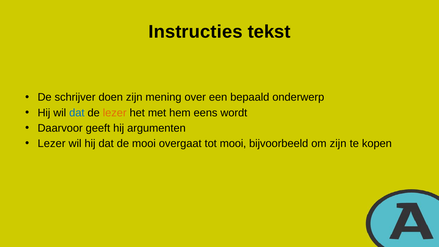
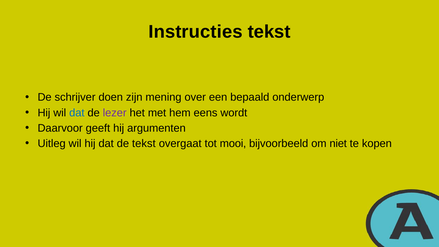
lezer colour: orange -> purple (115, 113)
Lezer: Lezer -> Uitleg (52, 143)
de mooi: mooi -> tekst (144, 143)
om zijn: zijn -> niet (338, 143)
